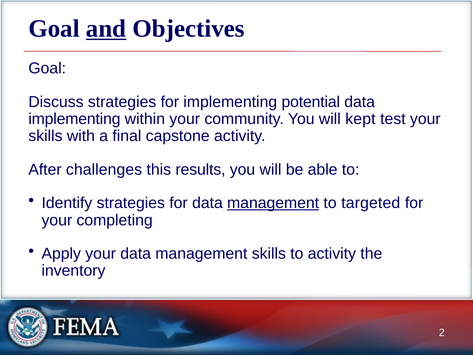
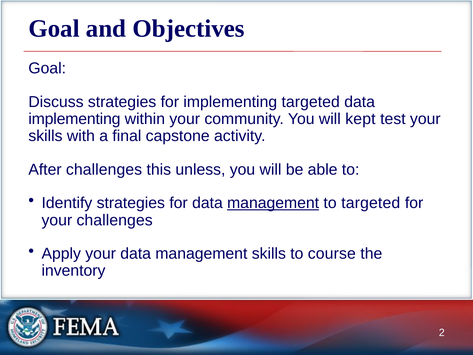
and underline: present -> none (106, 29)
implementing potential: potential -> targeted (311, 102)
results: results -> unless (200, 169)
your completing: completing -> challenges (115, 220)
to activity: activity -> course (332, 254)
